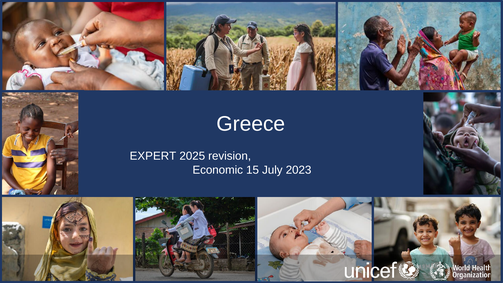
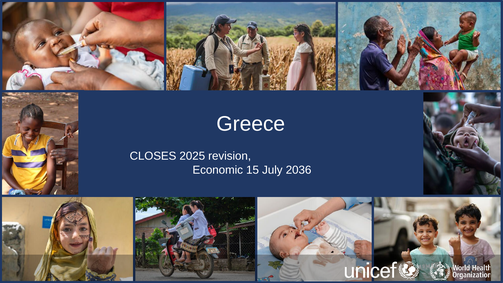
EXPERT: EXPERT -> CLOSES (153, 156)
2023: 2023 -> 2036 (299, 170)
